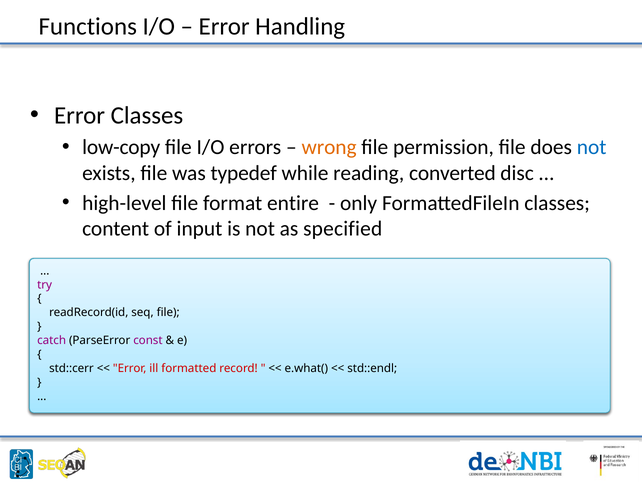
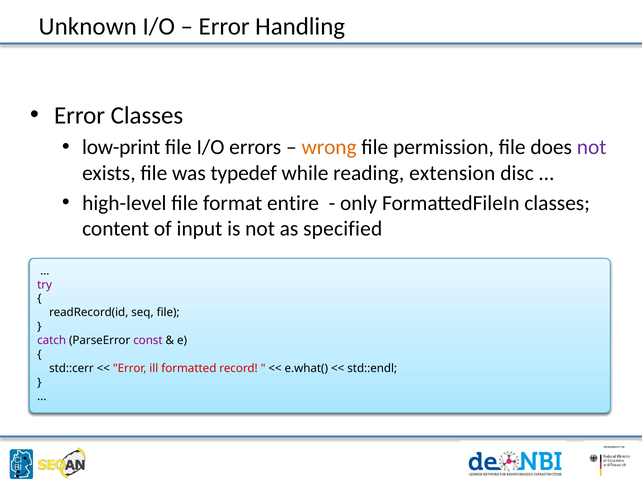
Functions: Functions -> Unknown (88, 27)
low-copy: low-copy -> low-print (121, 147)
not colour: blue -> purple (592, 147)
converted: converted -> extension (452, 173)
